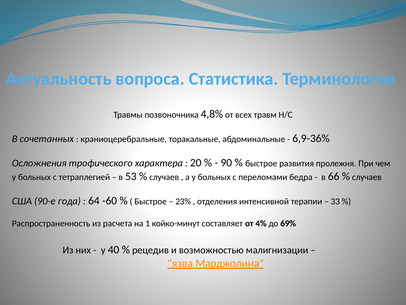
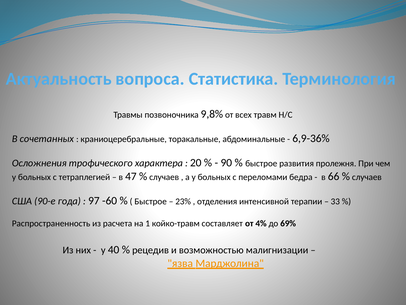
4,8%: 4,8% -> 9,8% (212, 114)
53: 53 -> 47 (131, 176)
64: 64 -> 97 (94, 200)
койко-минут: койко-минут -> койко-травм (176, 223)
